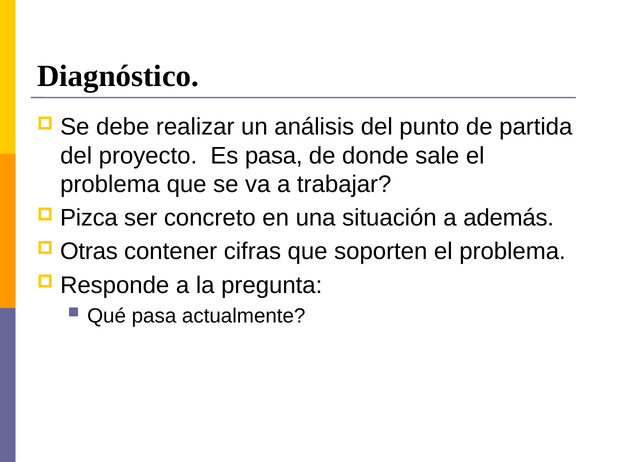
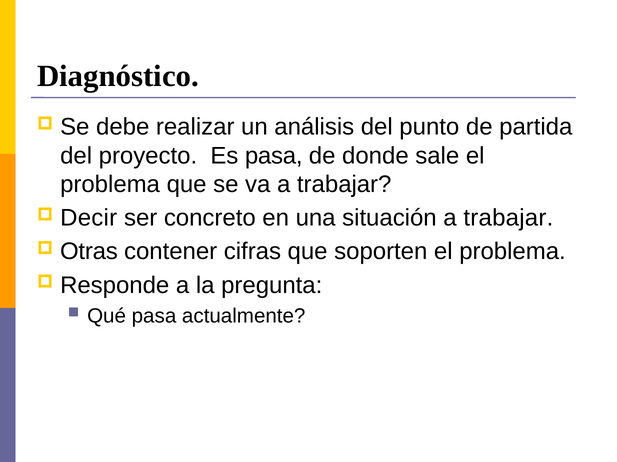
Pizca: Pizca -> Decir (89, 218)
situación a además: además -> trabajar (508, 218)
